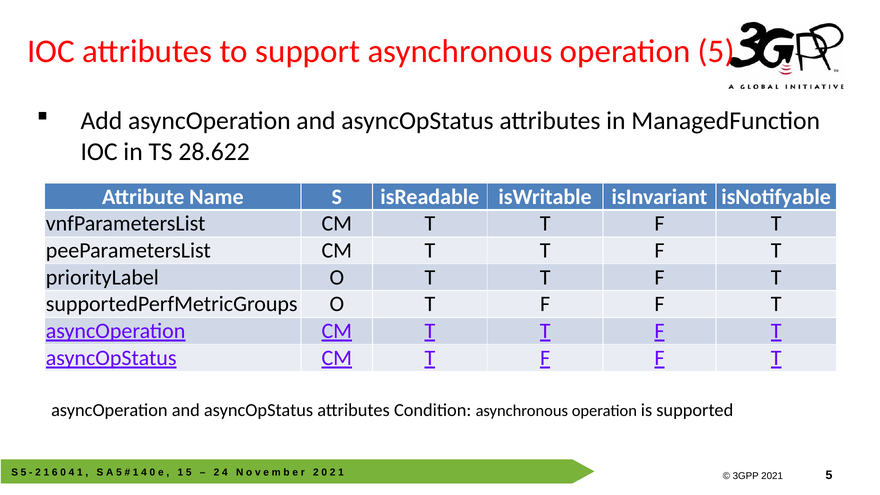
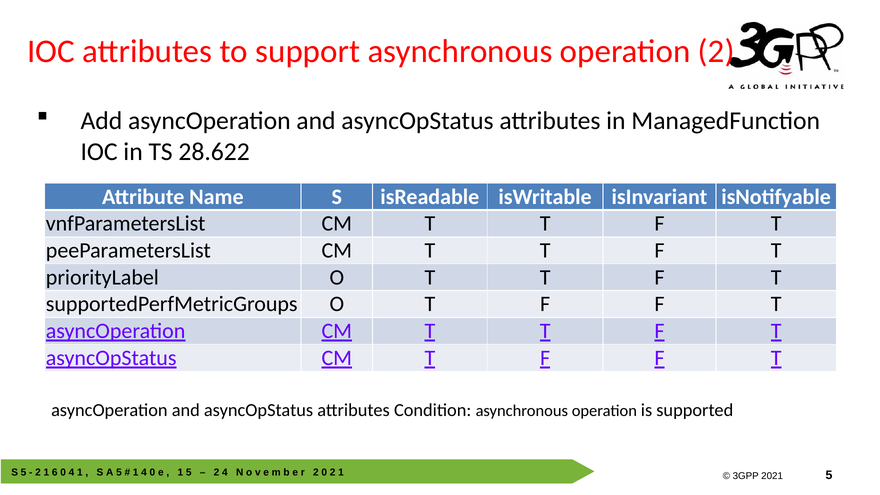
operation 5: 5 -> 2 (716, 51)
